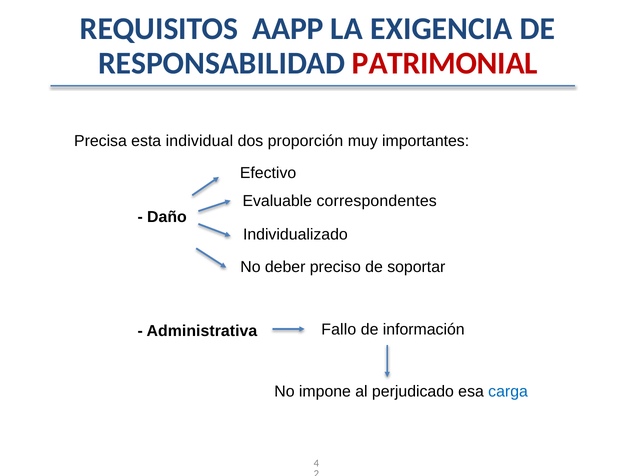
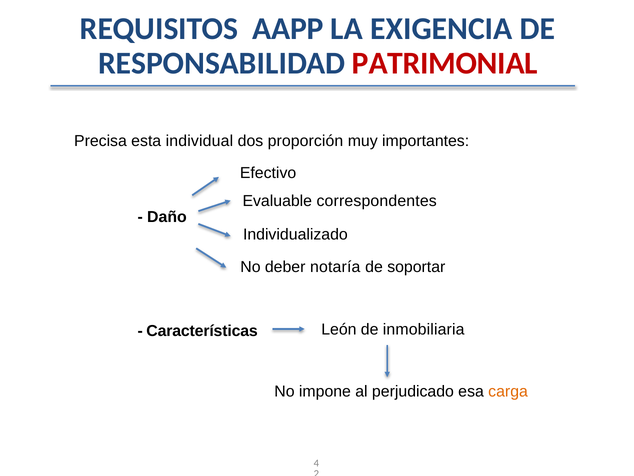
preciso: preciso -> notaría (335, 267)
Fallo: Fallo -> León (339, 329)
información: información -> inmobiliaria (424, 329)
Administrativa: Administrativa -> Características (202, 331)
carga colour: blue -> orange (508, 391)
